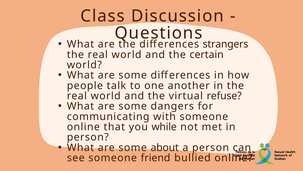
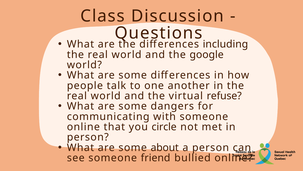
strangers: strangers -> including (225, 44)
certain: certain -> google (207, 54)
while: while -> circle (164, 127)
